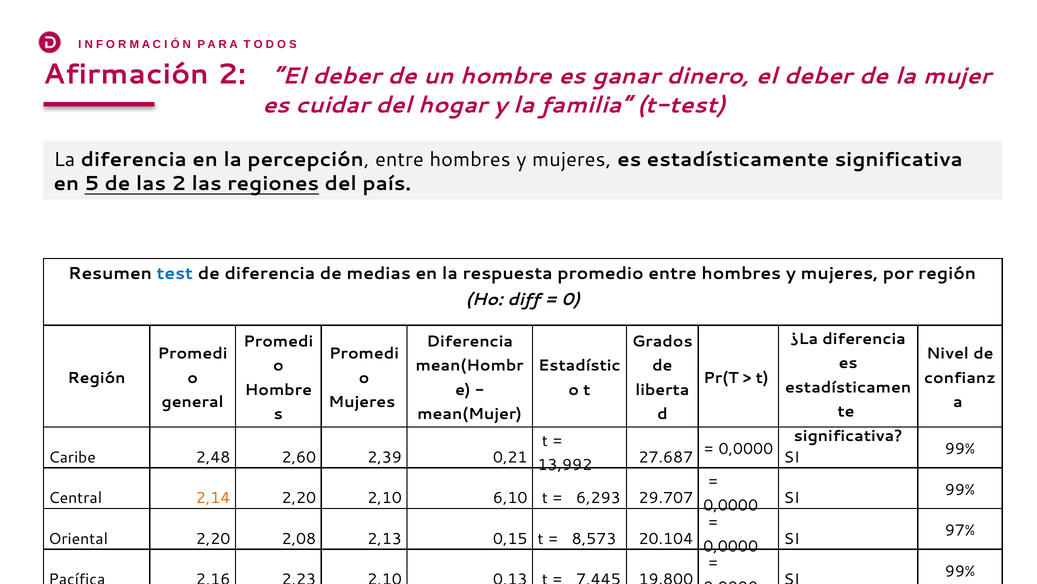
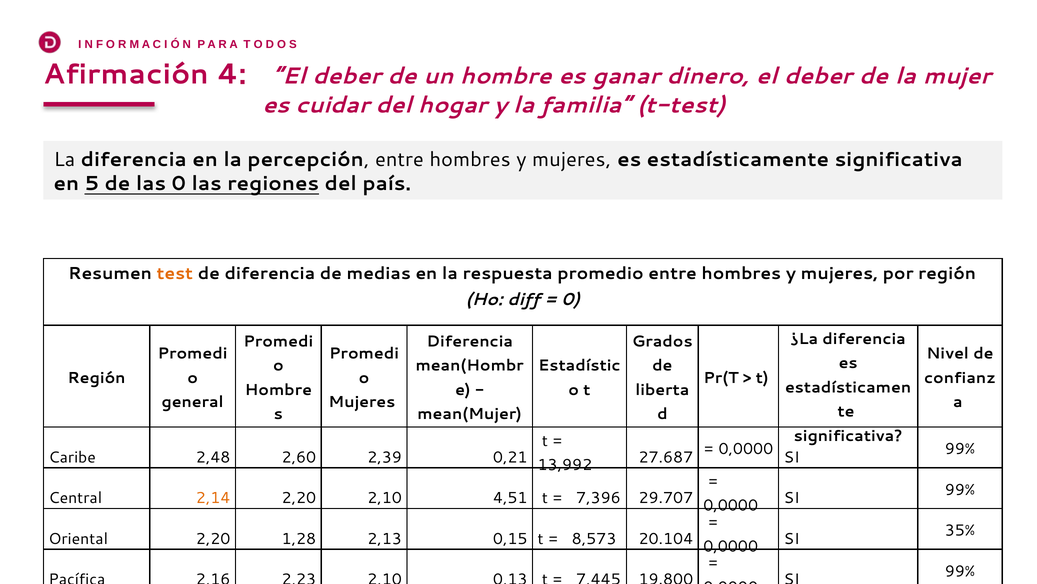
Afirmación 2: 2 -> 4 (232, 74)
las 2: 2 -> 0 (179, 184)
test colour: blue -> orange (175, 273)
6,10: 6,10 -> 4,51 (510, 498)
6,293: 6,293 -> 7,396 (598, 498)
97%: 97% -> 35% (960, 530)
2,08: 2,08 -> 1,28 (299, 538)
